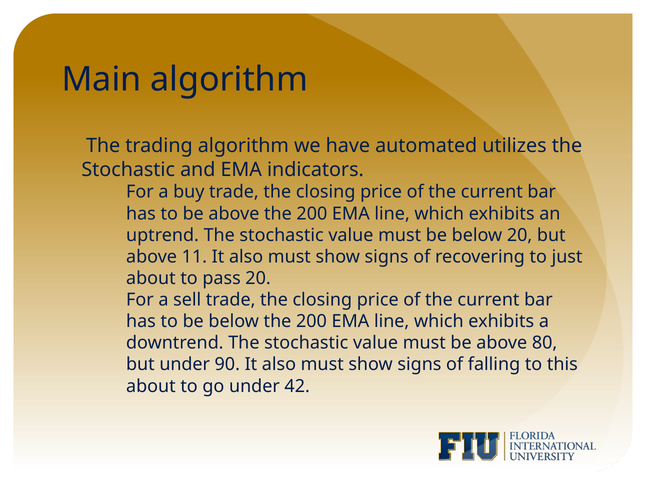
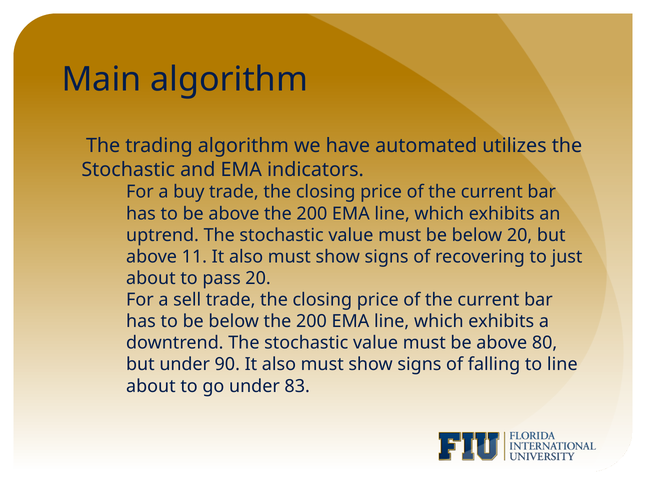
to this: this -> line (562, 364)
42: 42 -> 83 (297, 386)
